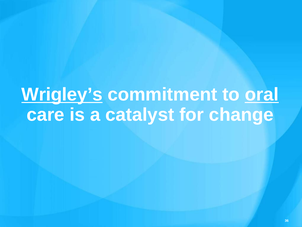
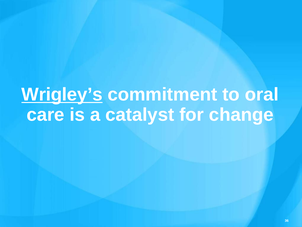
oral underline: present -> none (262, 94)
